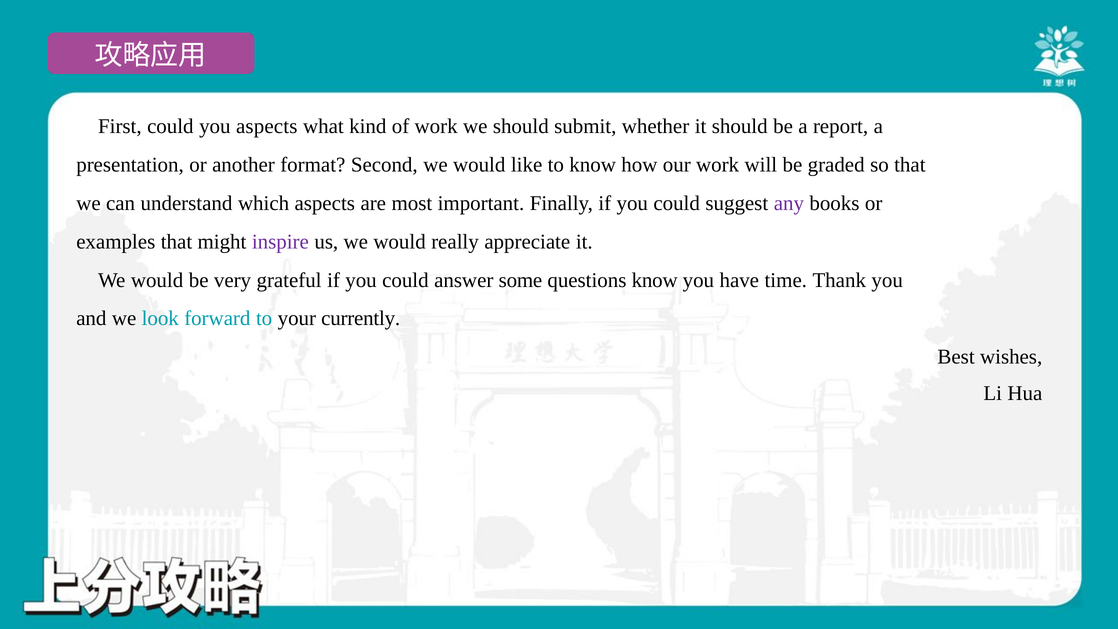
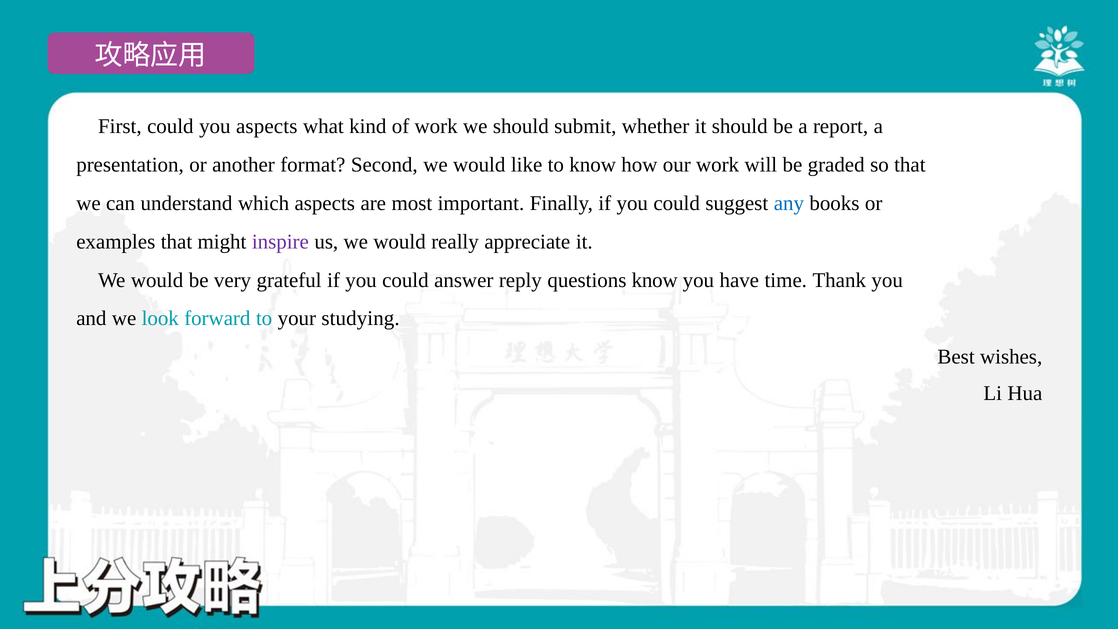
any colour: purple -> blue (789, 203)
some: some -> reply (520, 280)
currently: currently -> studying (361, 318)
